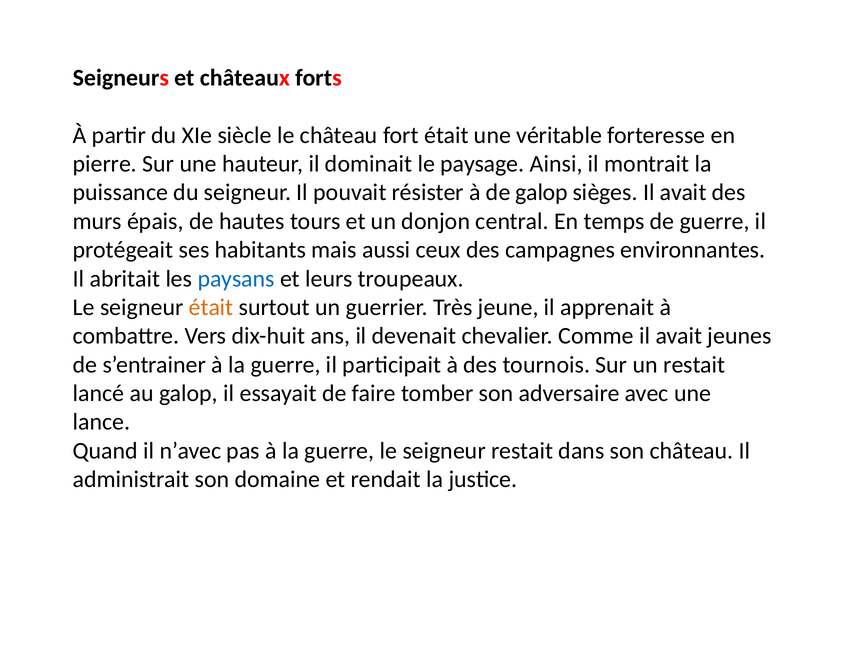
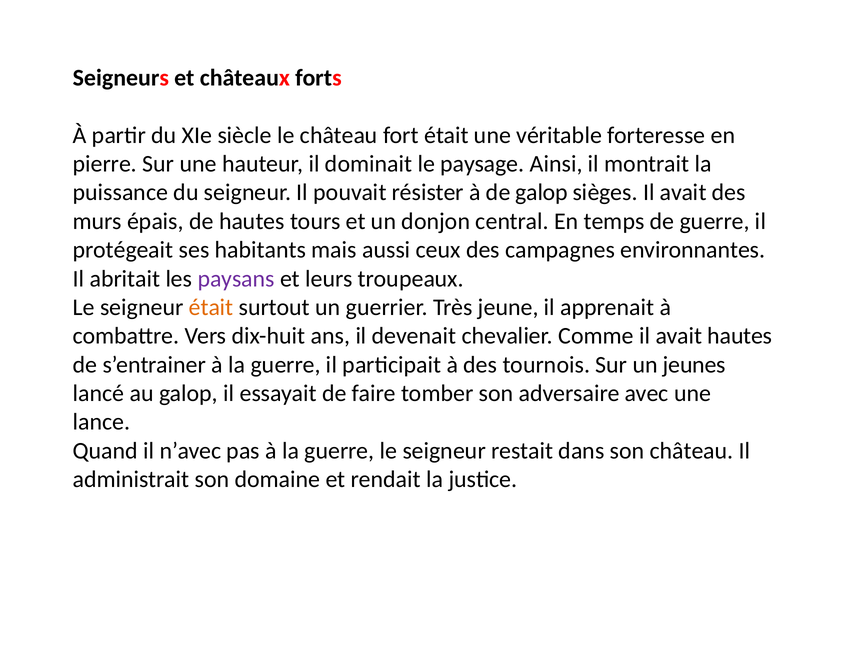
paysans colour: blue -> purple (236, 279)
avait jeunes: jeunes -> hautes (740, 336)
un restait: restait -> jeunes (694, 365)
